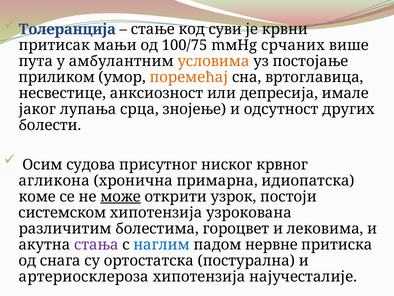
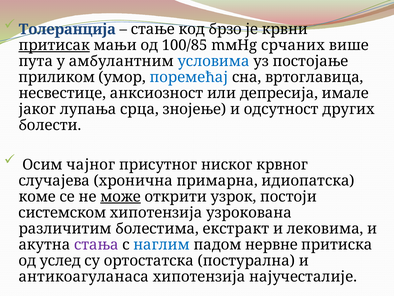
суви: суви -> брзо (225, 29)
притисак underline: none -> present (54, 45)
100/75: 100/75 -> 100/85 (185, 45)
условима colour: orange -> blue (214, 61)
поремећај colour: orange -> blue (189, 77)
судова: судова -> чајног (91, 164)
агликона: агликона -> случајева (54, 180)
гороцвет: гороцвет -> екстракт (236, 228)
снага: снага -> услед (60, 260)
артериосклероза: артериосклероза -> антикоагуланаса (84, 276)
